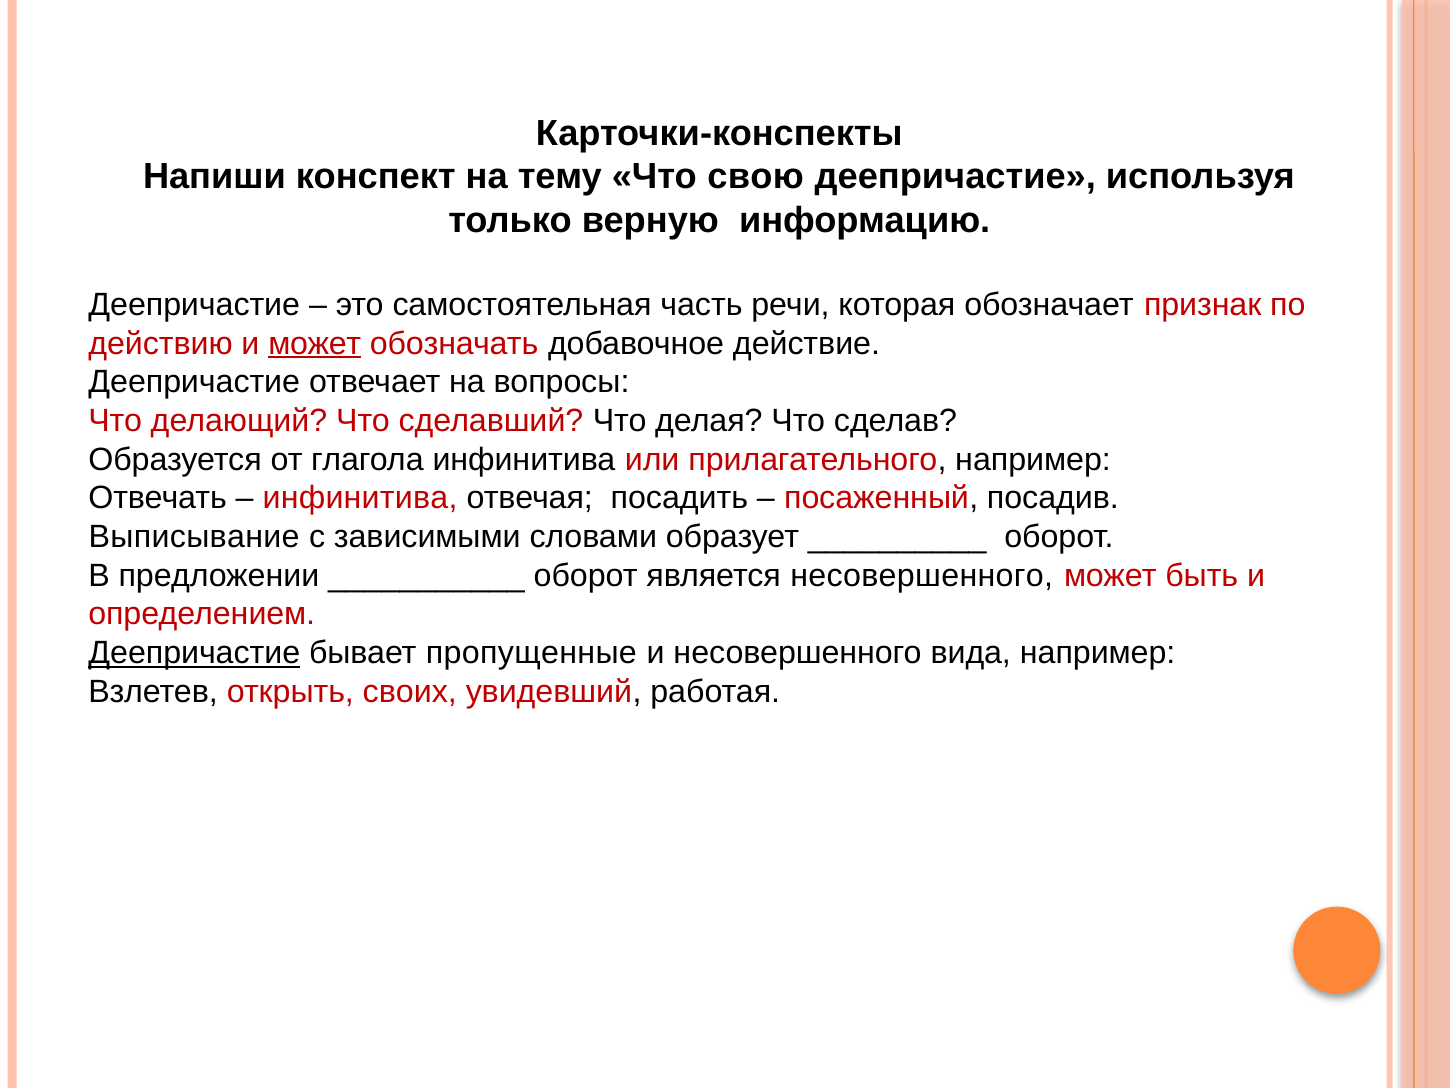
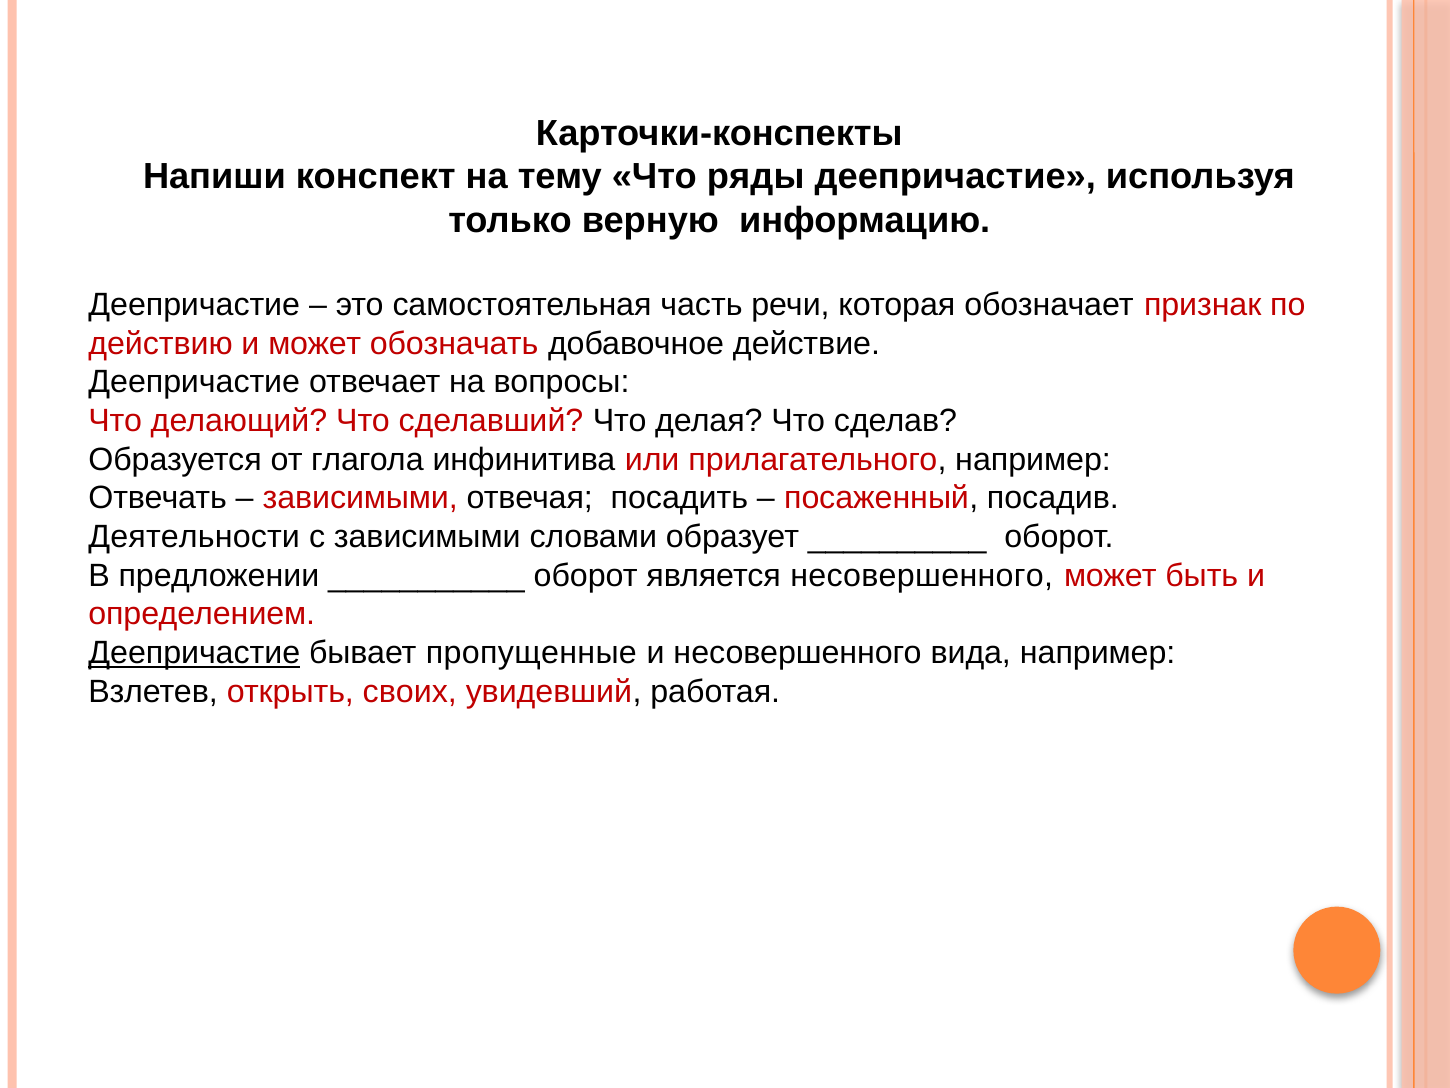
свою: свою -> ряды (756, 177)
может underline: present -> none (315, 343)
инфинитива: инфинитива -> зависимыми (360, 498)
Выписывание: Выписывание -> Деятельности (194, 537)
